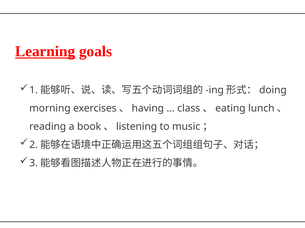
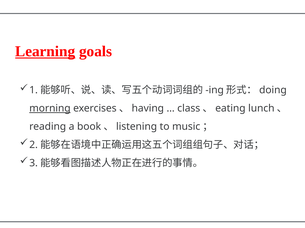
morning underline: none -> present (50, 109)
